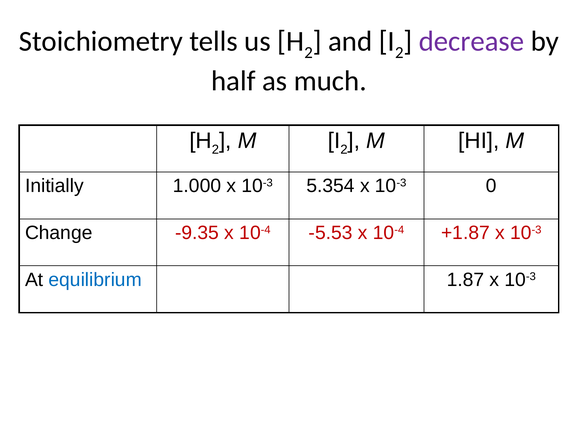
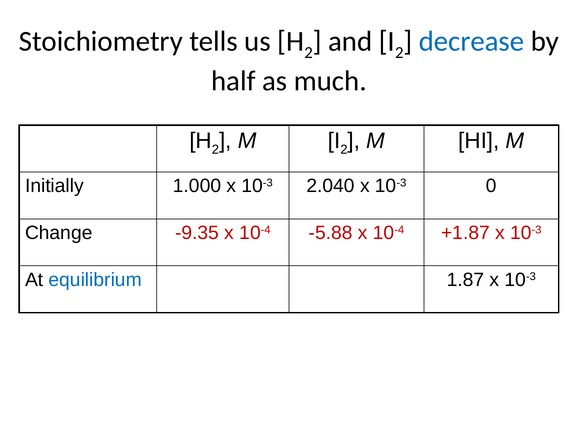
decrease colour: purple -> blue (472, 41)
5.354: 5.354 -> 2.040 (331, 186)
-5.53: -5.53 -> -5.88 (331, 233)
